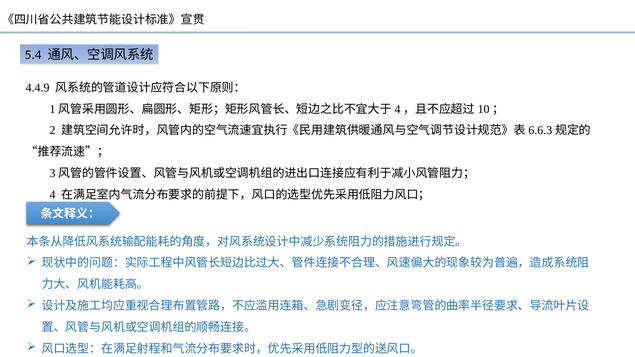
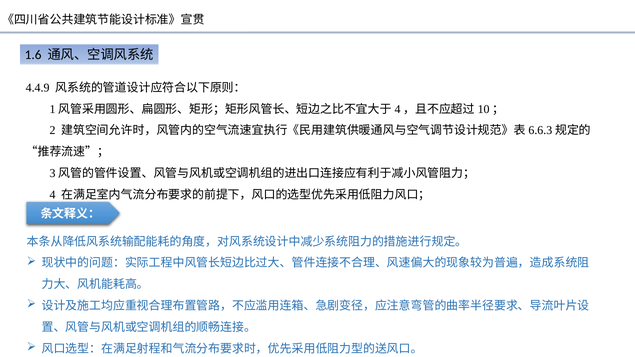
5.4: 5.4 -> 1.6 (33, 55)
